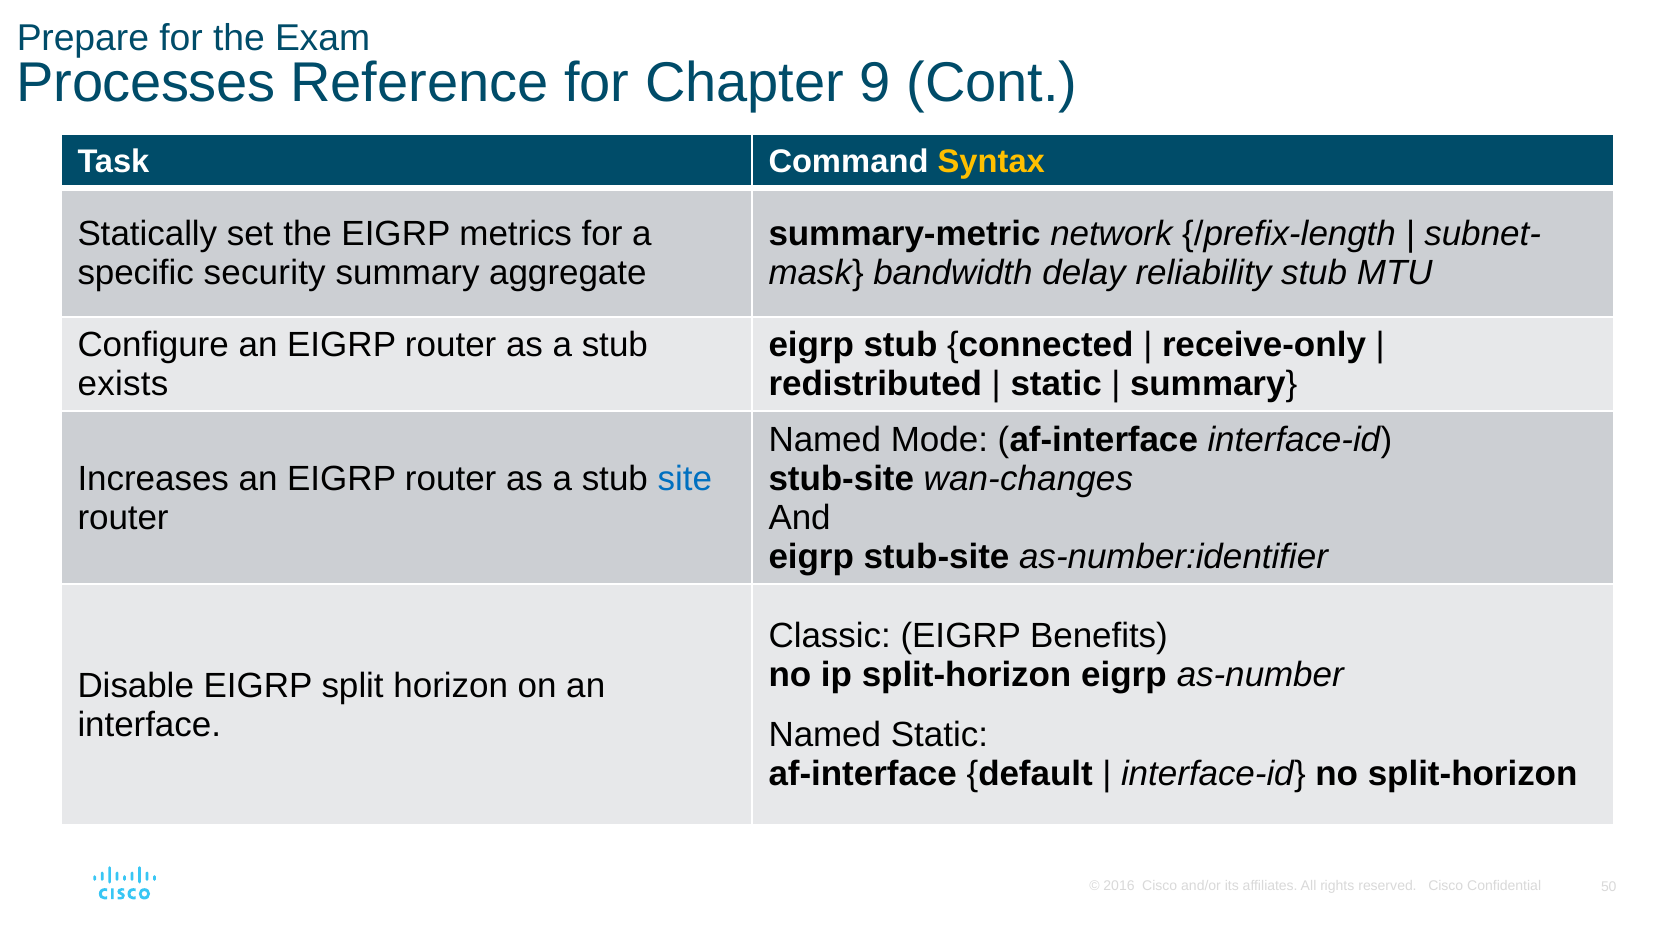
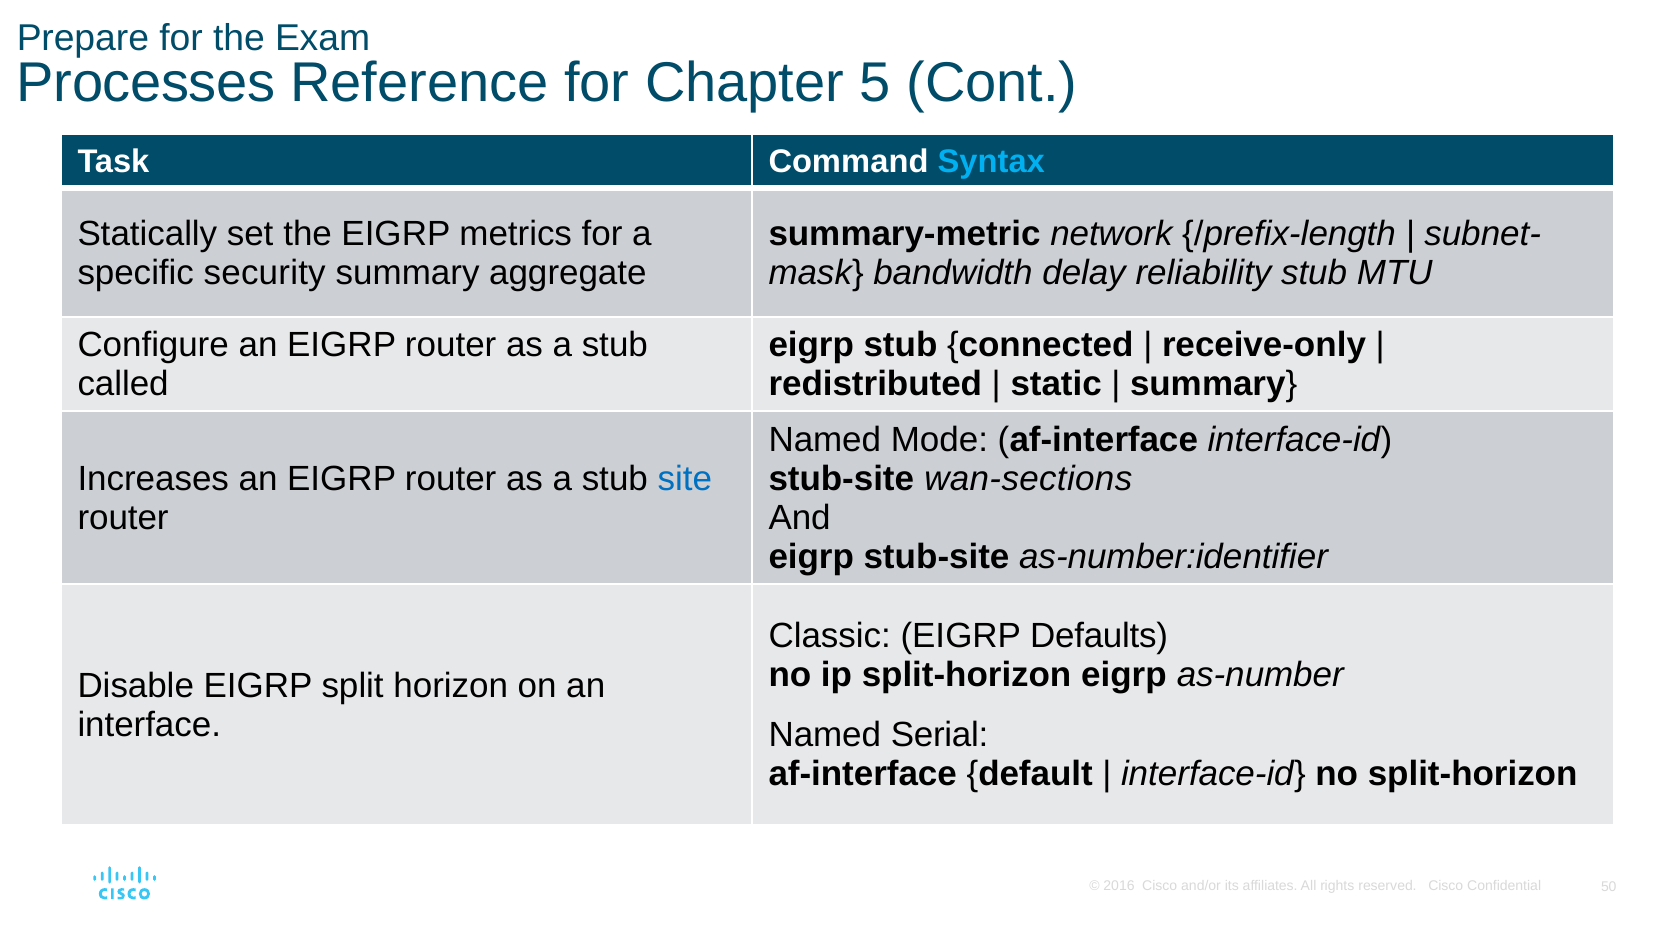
9: 9 -> 5 (875, 83)
Syntax colour: yellow -> light blue (991, 162)
exists: exists -> called (123, 384)
wan-changes: wan-changes -> wan-sections (1028, 479)
Benefits: Benefits -> Defaults (1099, 636)
Named Static: Static -> Serial (940, 735)
